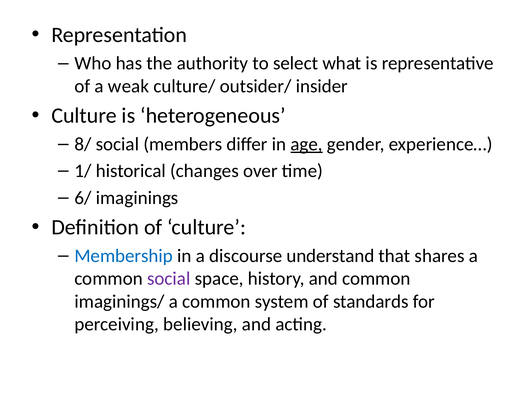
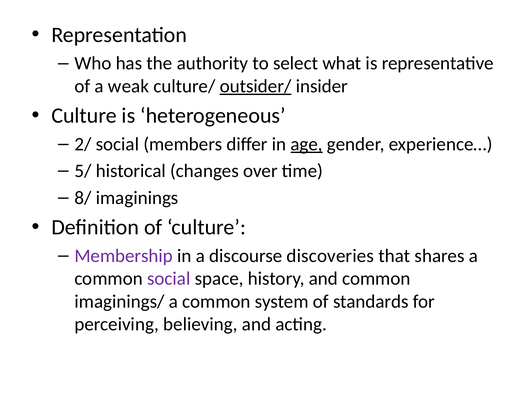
outsider/ underline: none -> present (256, 86)
8/: 8/ -> 2/ (83, 144)
1/: 1/ -> 5/ (83, 171)
6/: 6/ -> 8/ (83, 198)
Membership colour: blue -> purple (124, 256)
understand: understand -> discoveries (330, 256)
